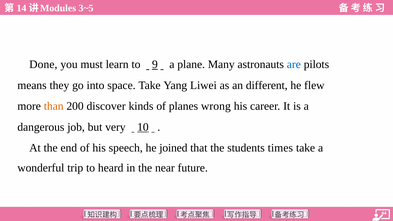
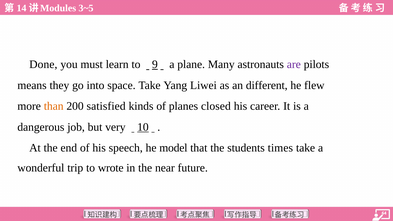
are colour: blue -> purple (294, 64)
discover: discover -> satisfied (106, 106)
wrong: wrong -> closed (216, 106)
joined: joined -> model (173, 148)
heard: heard -> wrote (111, 168)
